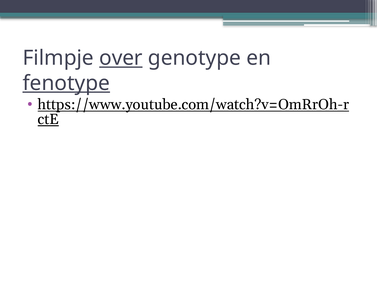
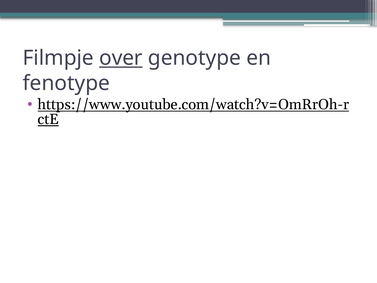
fenotype underline: present -> none (66, 83)
